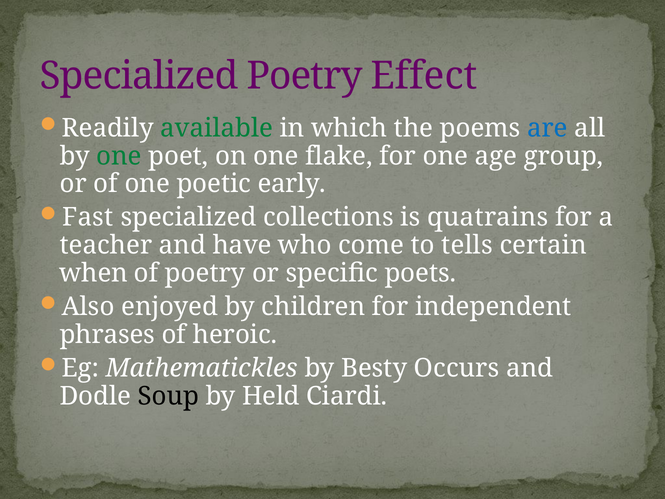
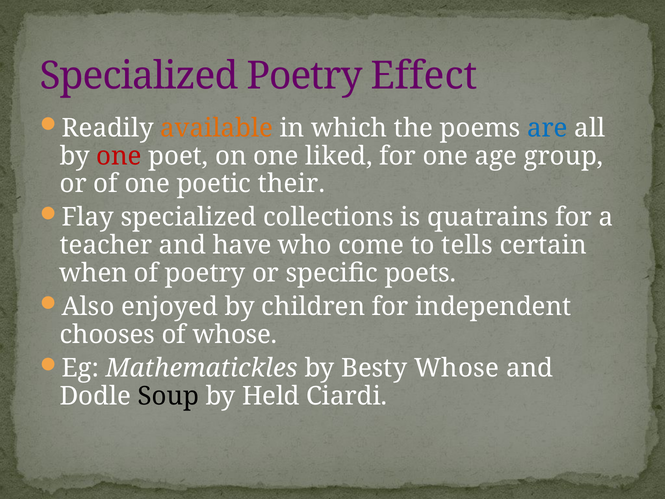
available colour: green -> orange (217, 128)
one colour: green -> red (119, 156)
flake: flake -> liked (339, 156)
early: early -> their (292, 184)
Fast: Fast -> Flay (88, 217)
phrases: phrases -> chooses (107, 335)
of heroic: heroic -> whose (235, 335)
Besty Occurs: Occurs -> Whose (457, 368)
